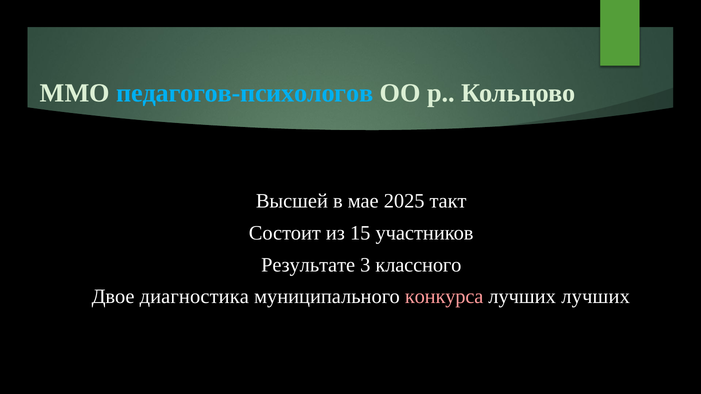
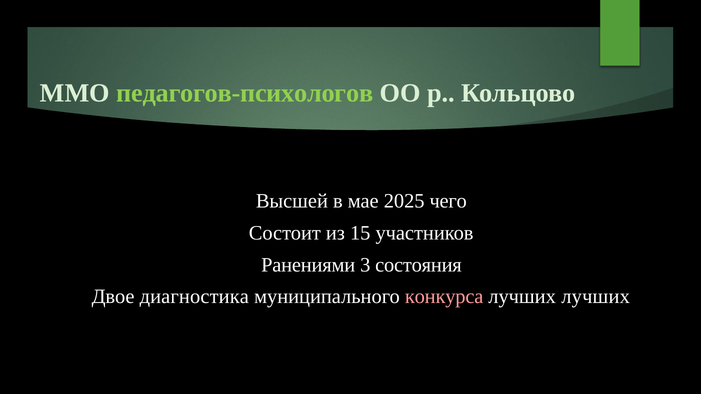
педагогов-психологов colour: light blue -> light green (245, 93)
такт: такт -> чего (448, 201)
Результате: Результате -> Ранениями (308, 265)
классного: классного -> состояния (418, 265)
